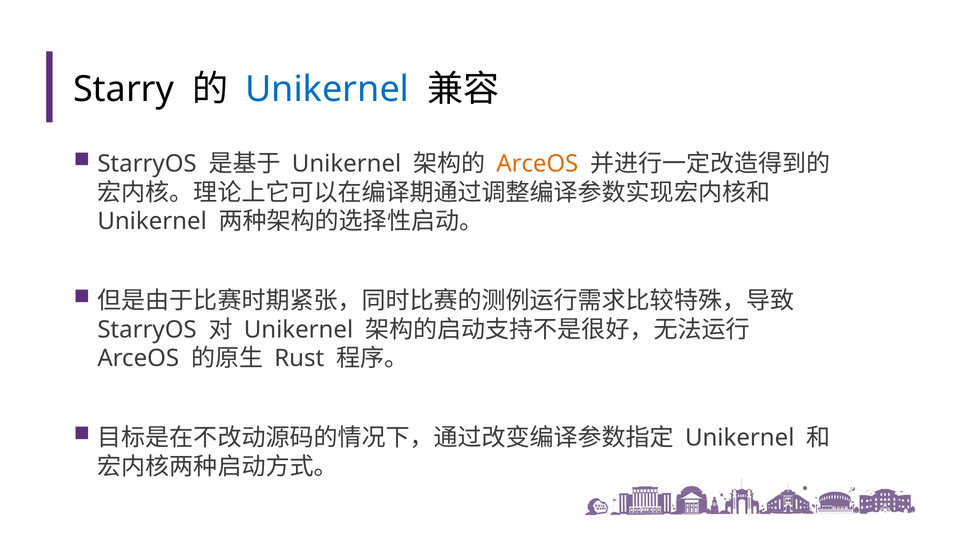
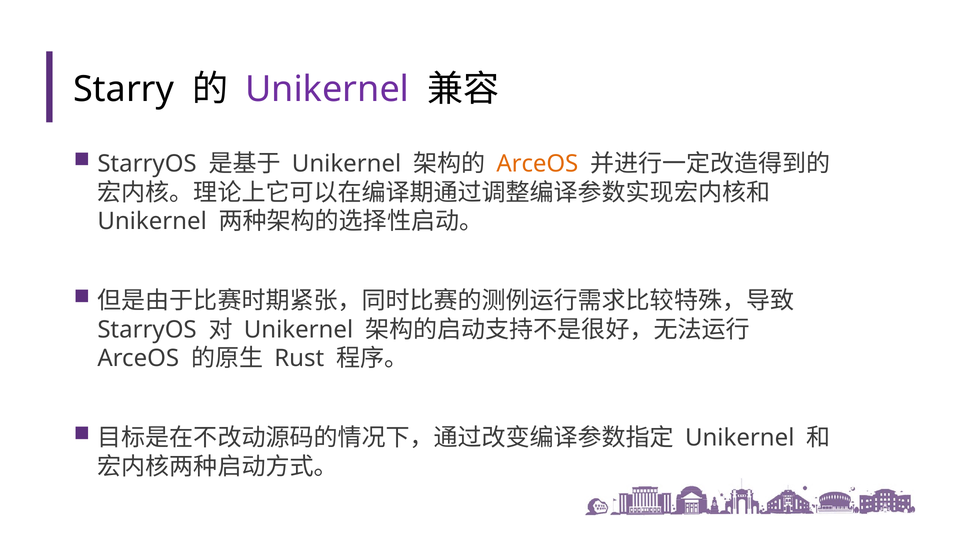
Unikernel colour: blue -> purple (327, 89)
